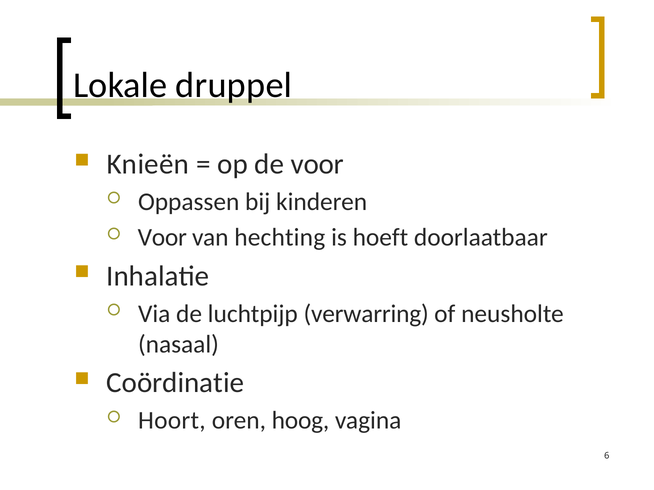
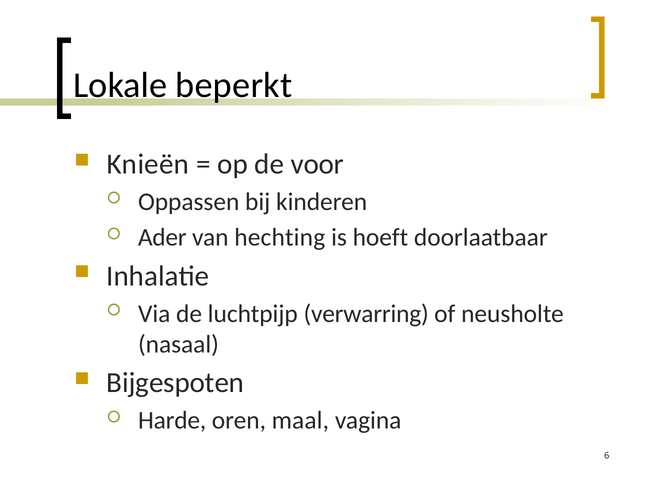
druppel: druppel -> beperkt (234, 85)
Voor: Voor -> Ader (162, 238)
Coördinatie: Coördinatie -> Bijgespoten (175, 383)
Hoort: Hoort -> Harde (172, 421)
hoog: hoog -> maal (300, 421)
